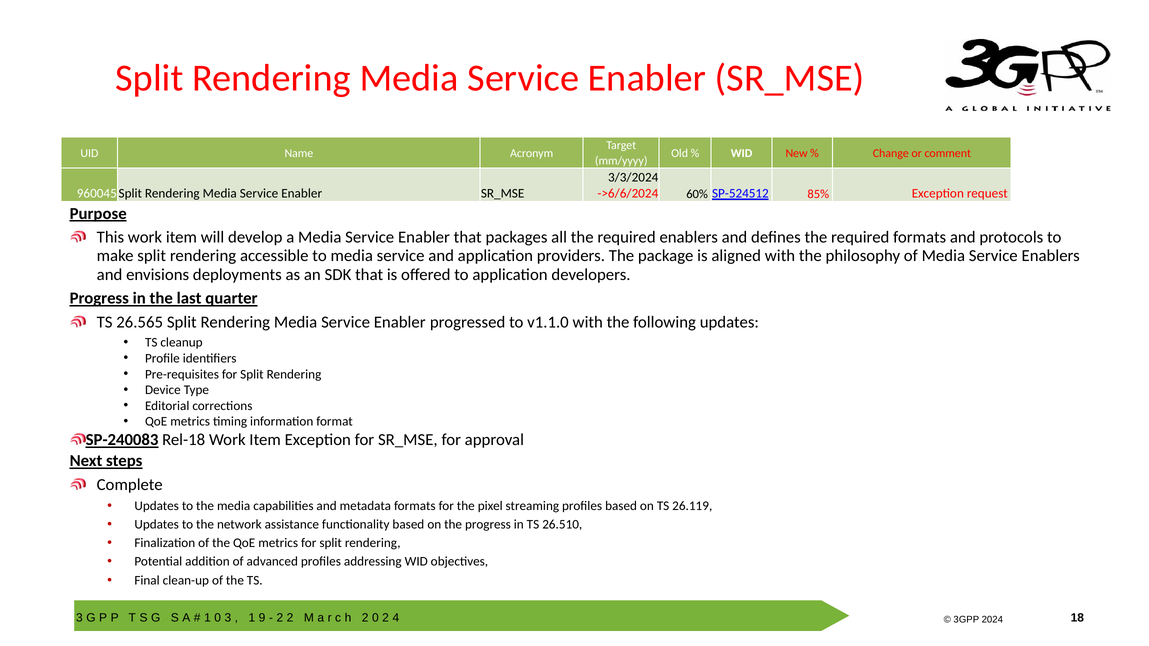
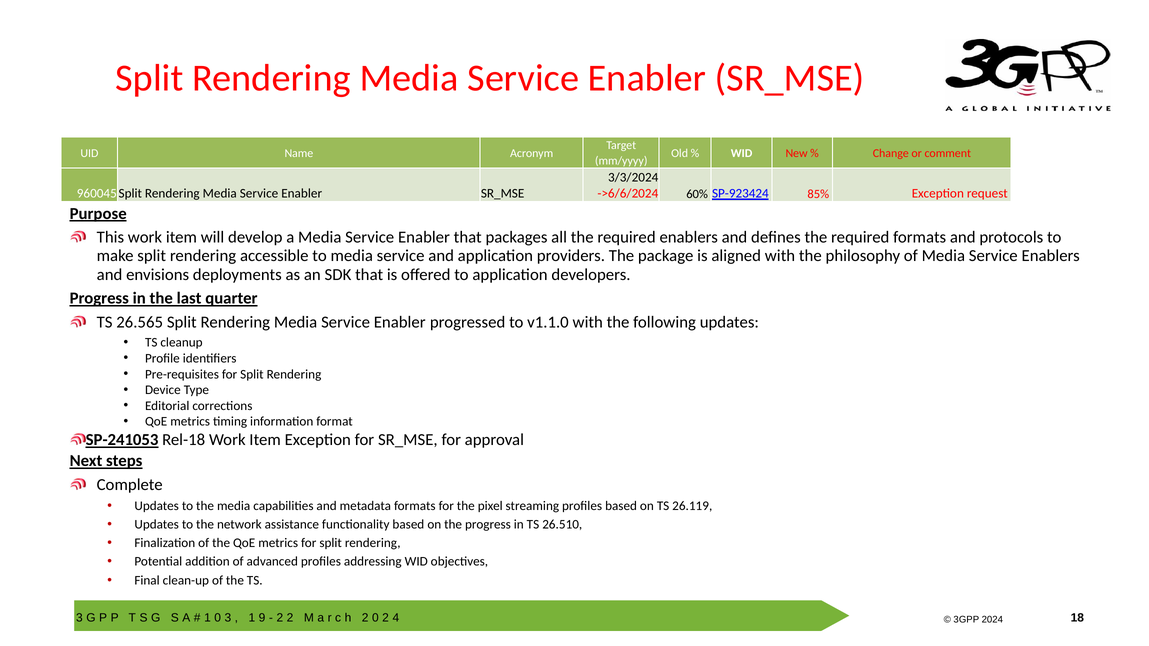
SP-524512: SP-524512 -> SP-923424 (740, 194)
SP-240083: SP-240083 -> SP-241053 (122, 440)
